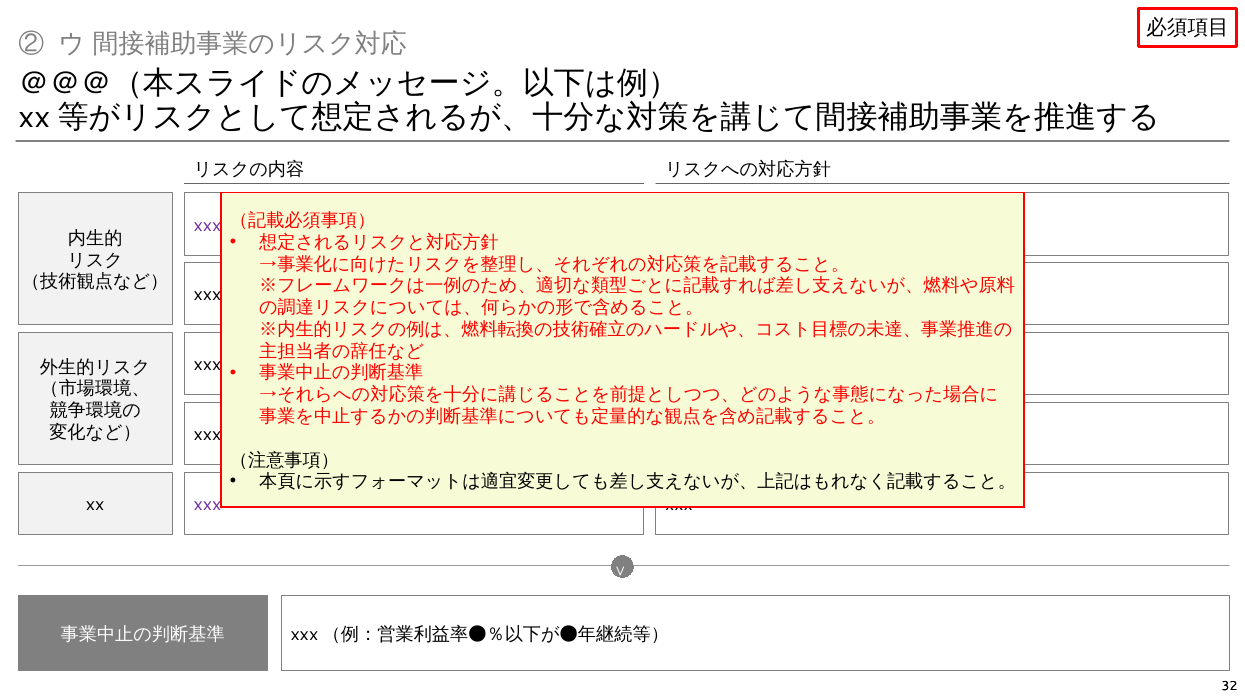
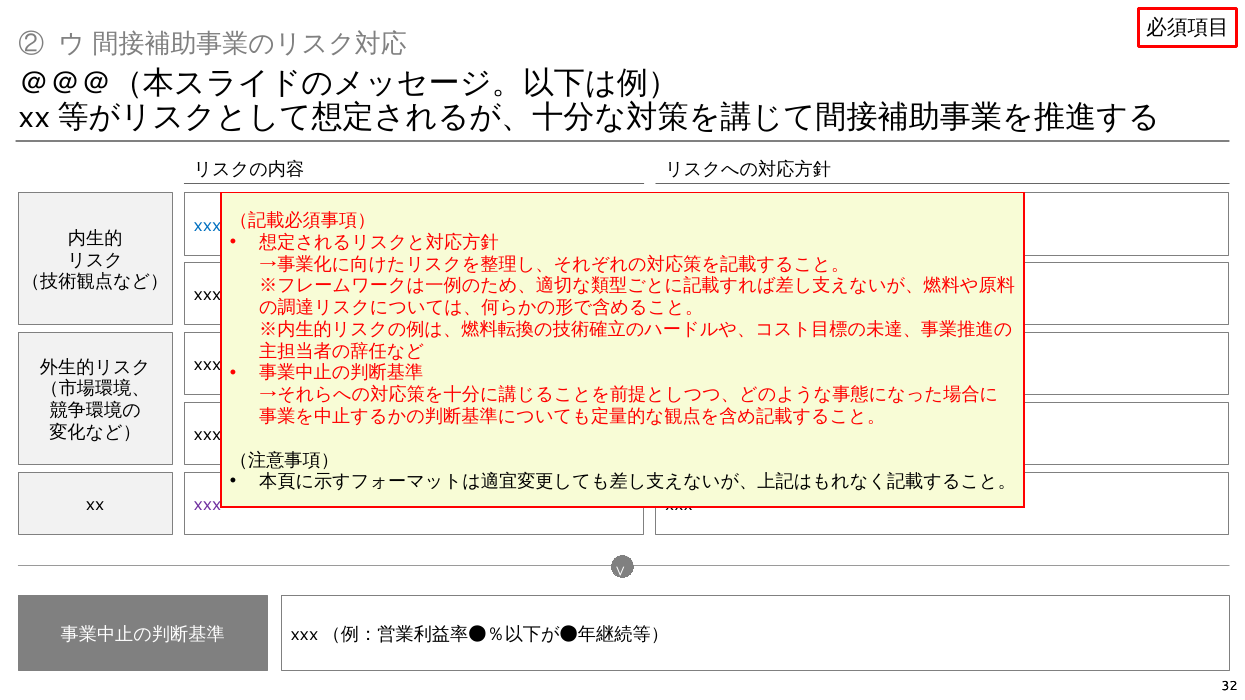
xxx colour: purple -> blue (207, 225)
